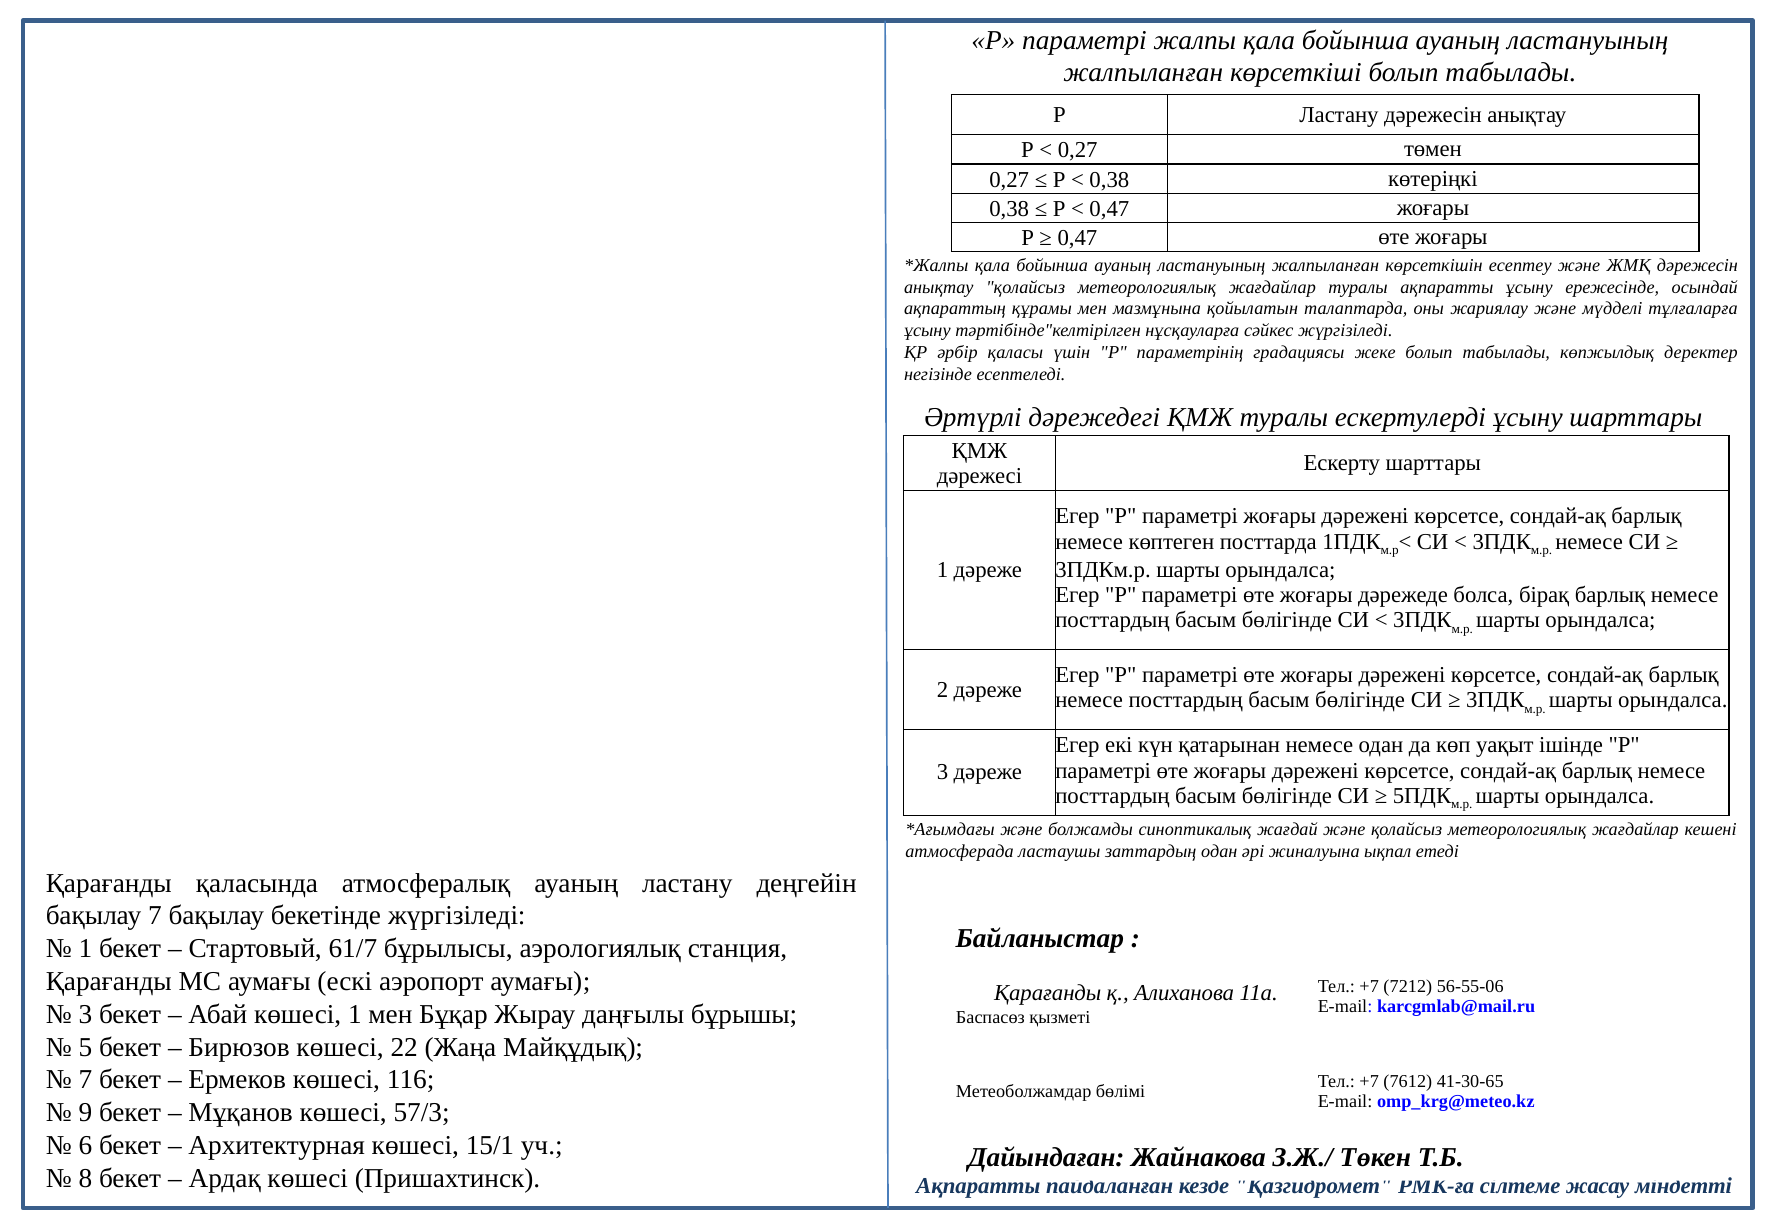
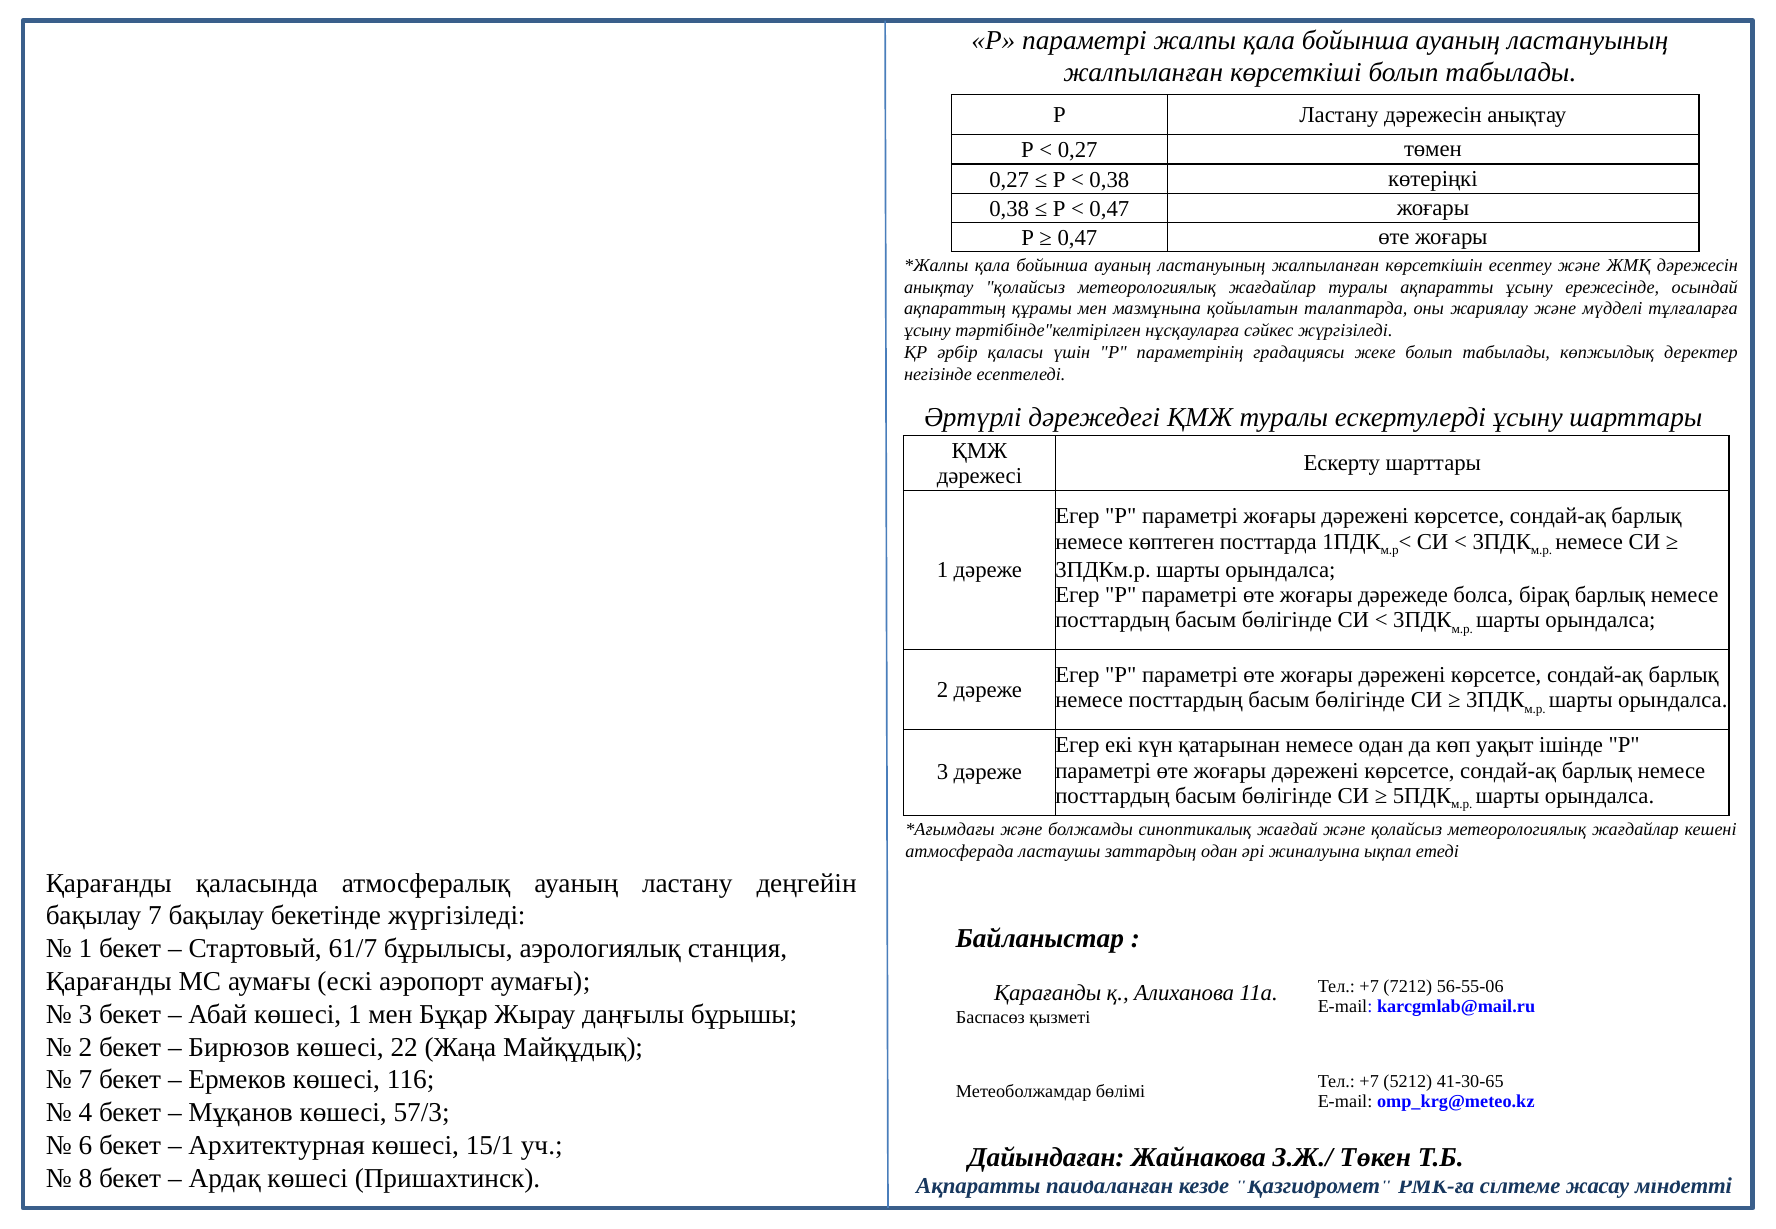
5: 5 -> 2 (85, 1047)
7612: 7612 -> 5212 (1408, 1082)
9: 9 -> 4 (85, 1113)
